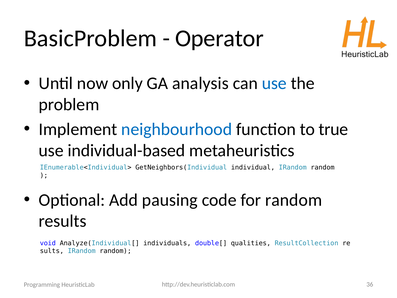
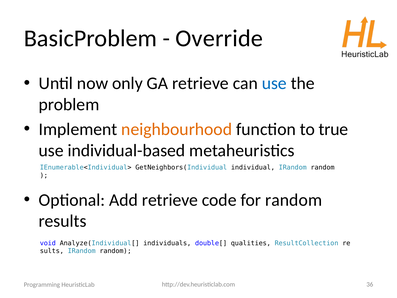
Operator: Operator -> Override (219, 38)
GA analysis: analysis -> retrieve (200, 83)
neighbourhood colour: blue -> orange (177, 129)
Add pausing: pausing -> retrieve (170, 200)
